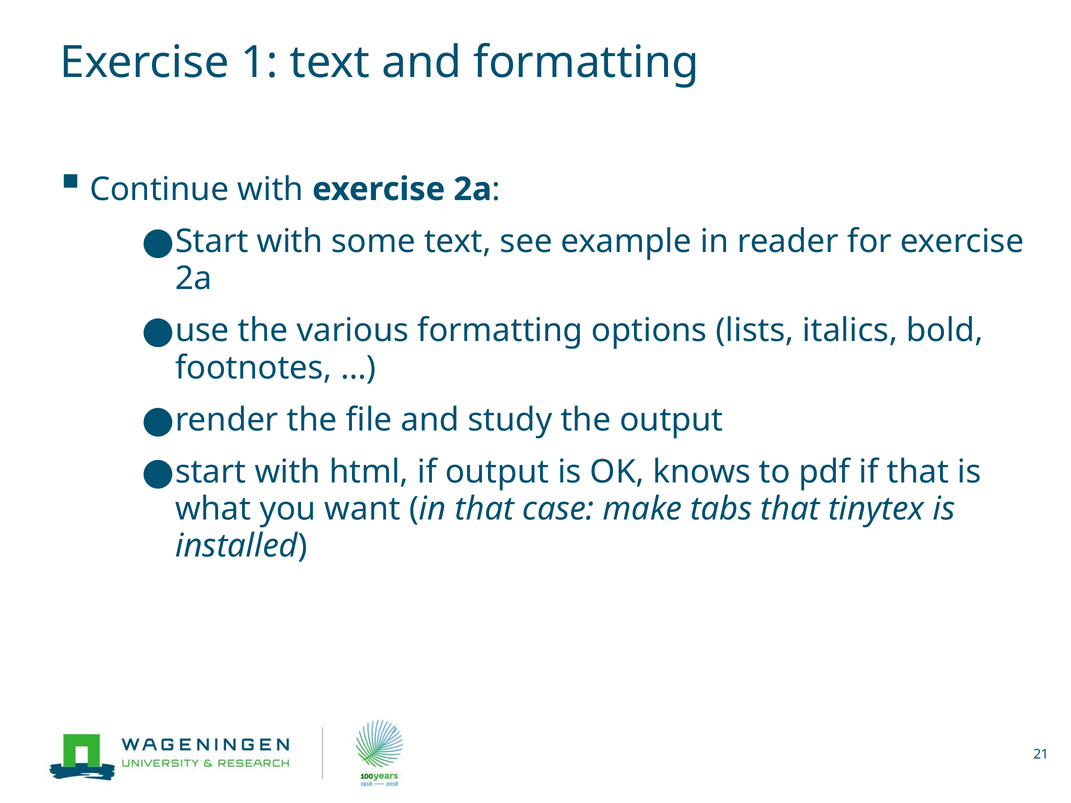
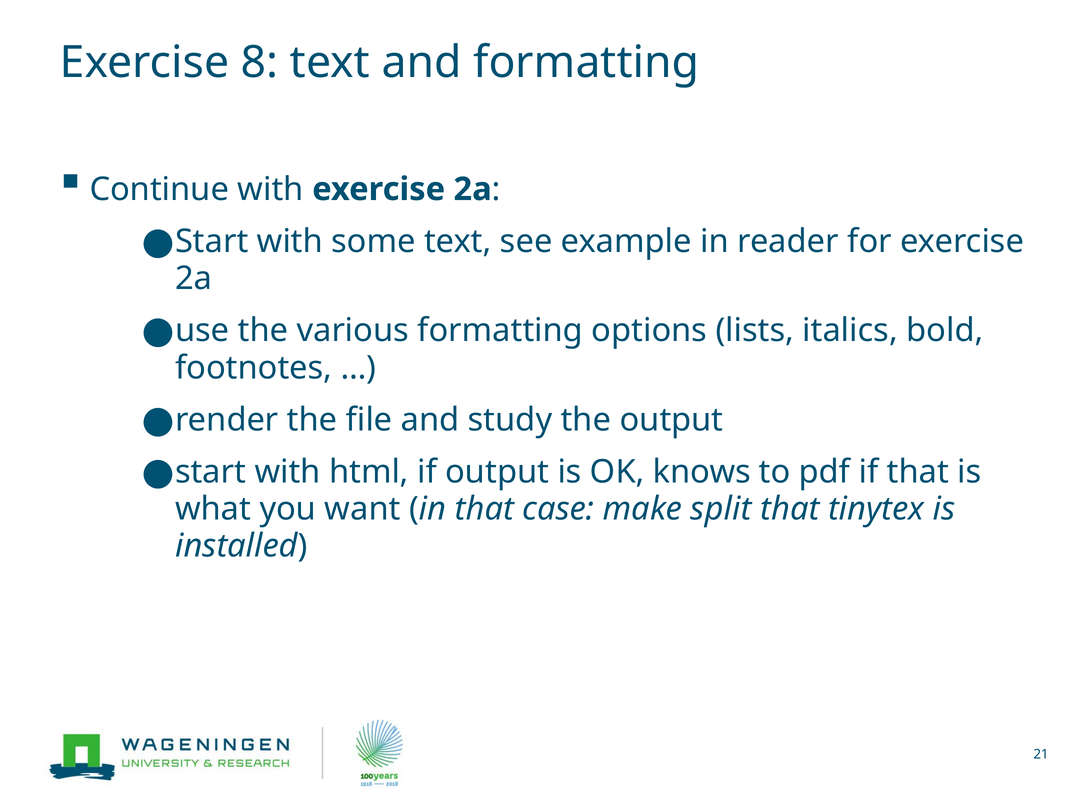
1: 1 -> 8 (260, 63)
tabs: tabs -> split (721, 509)
